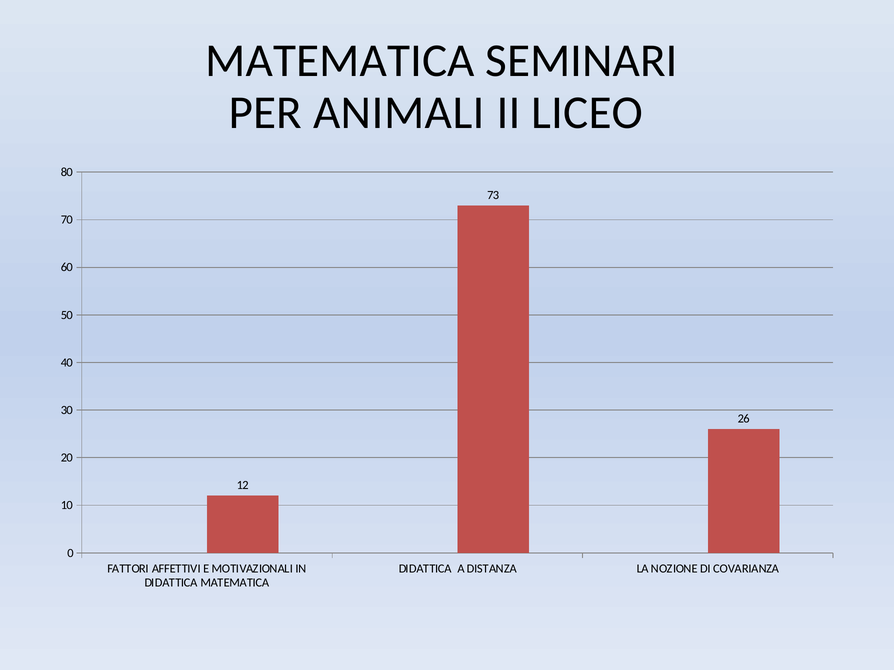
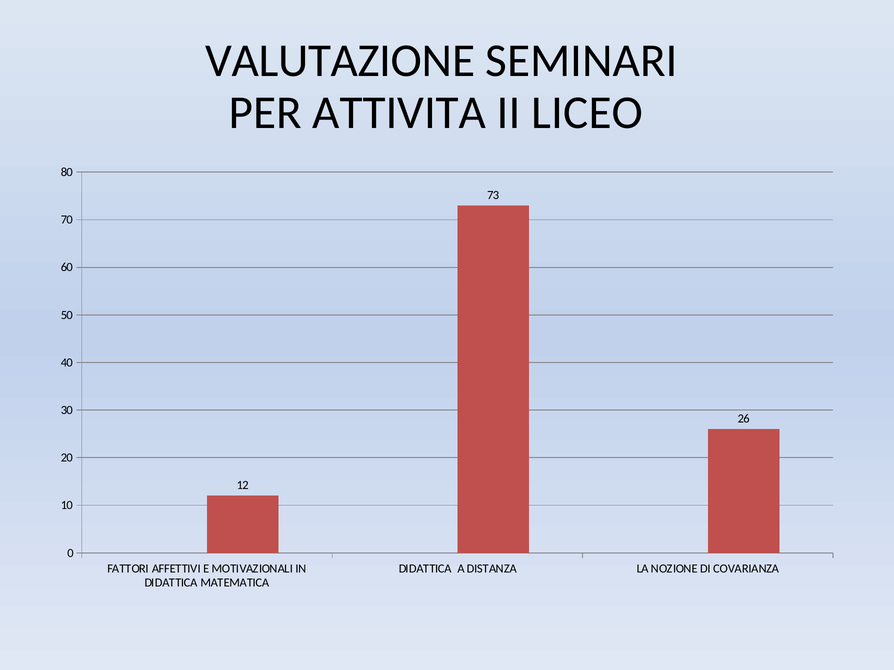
MATEMATICA: MATEMATICA -> VALUTAZIONE (340, 61)
ANIMALI: ANIMALI -> ATTIVITA (399, 113)
